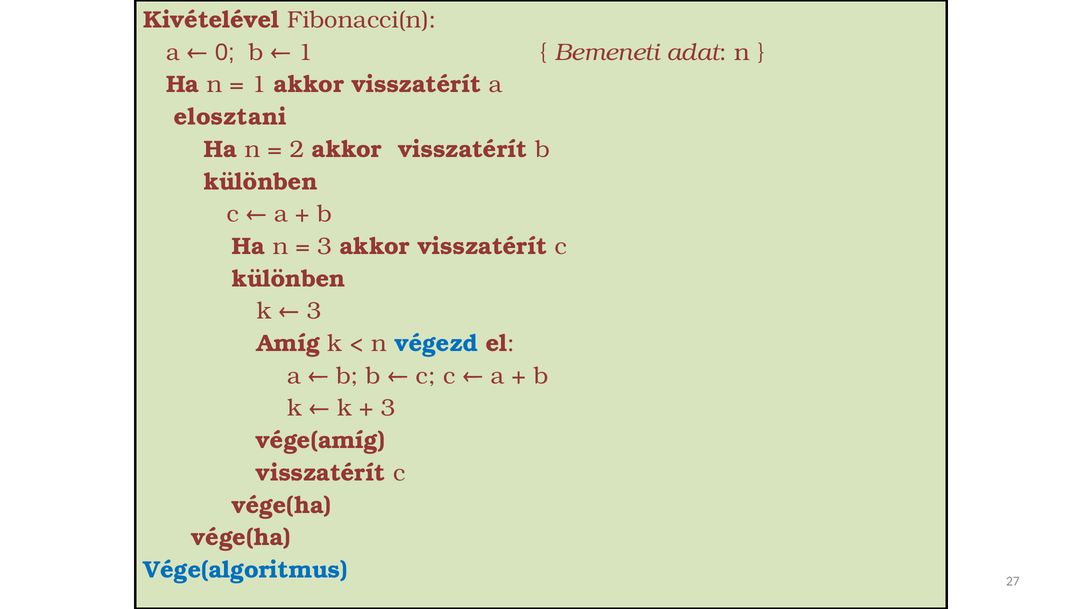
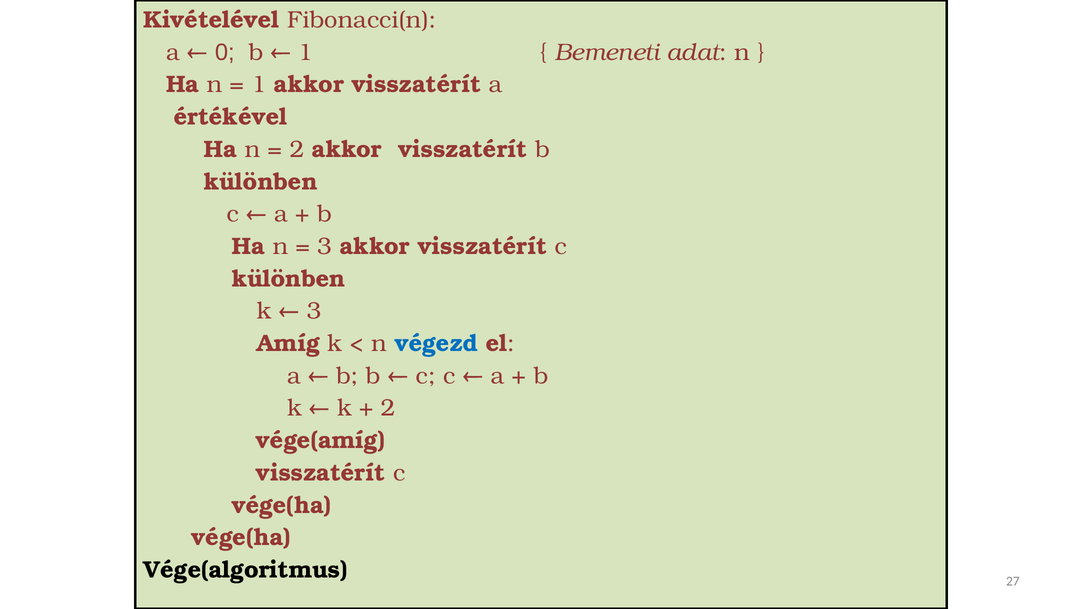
elosztani: elosztani -> értékével (231, 117)
3: 3 -> 2 (388, 408)
Vége(algoritmus colour: blue -> black (245, 570)
